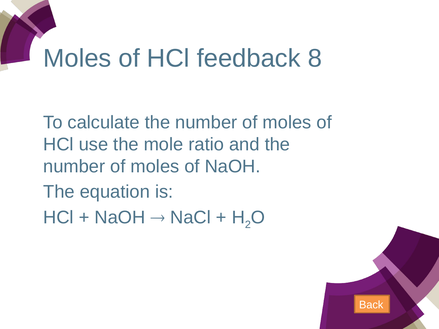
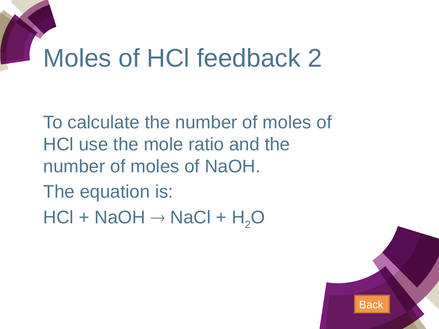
feedback 8: 8 -> 2 (315, 59)
